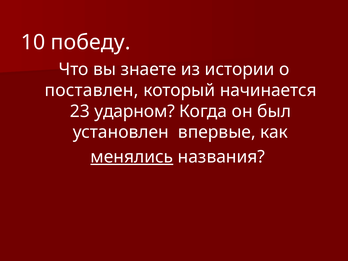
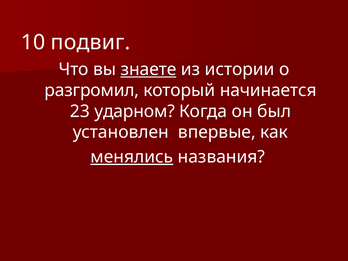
победу: победу -> подвиг (91, 42)
знаете underline: none -> present (148, 70)
поставлен: поставлен -> разгромил (92, 90)
